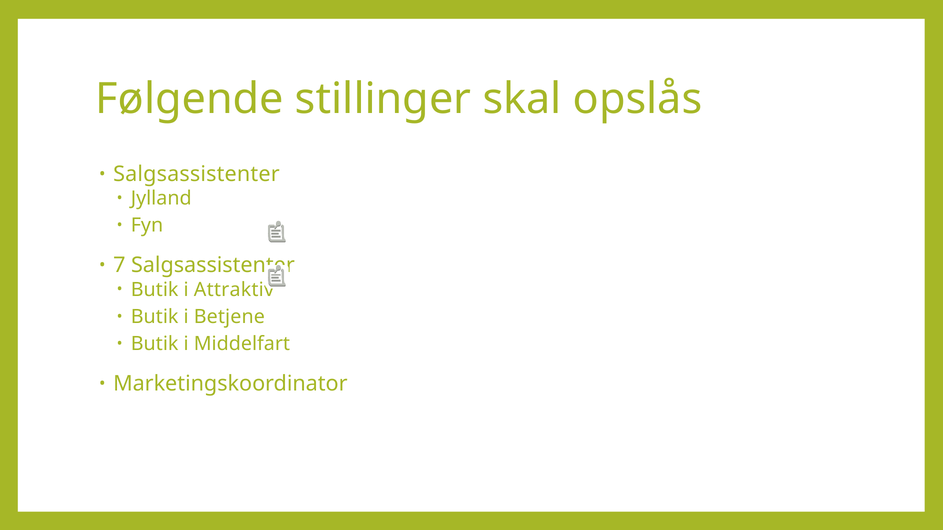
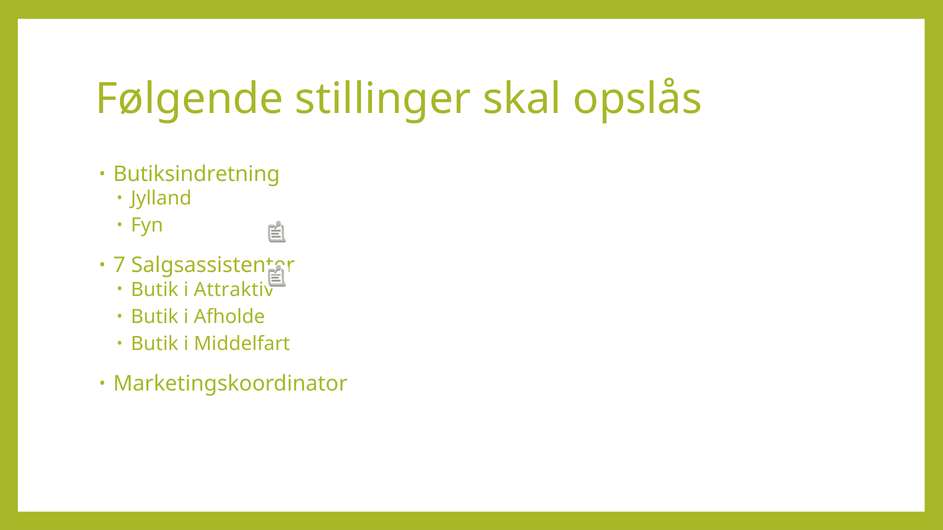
Salgsassistenter: Salgsassistenter -> Butiksindretning (197, 174)
Betjene: Betjene -> Afholde (229, 317)
